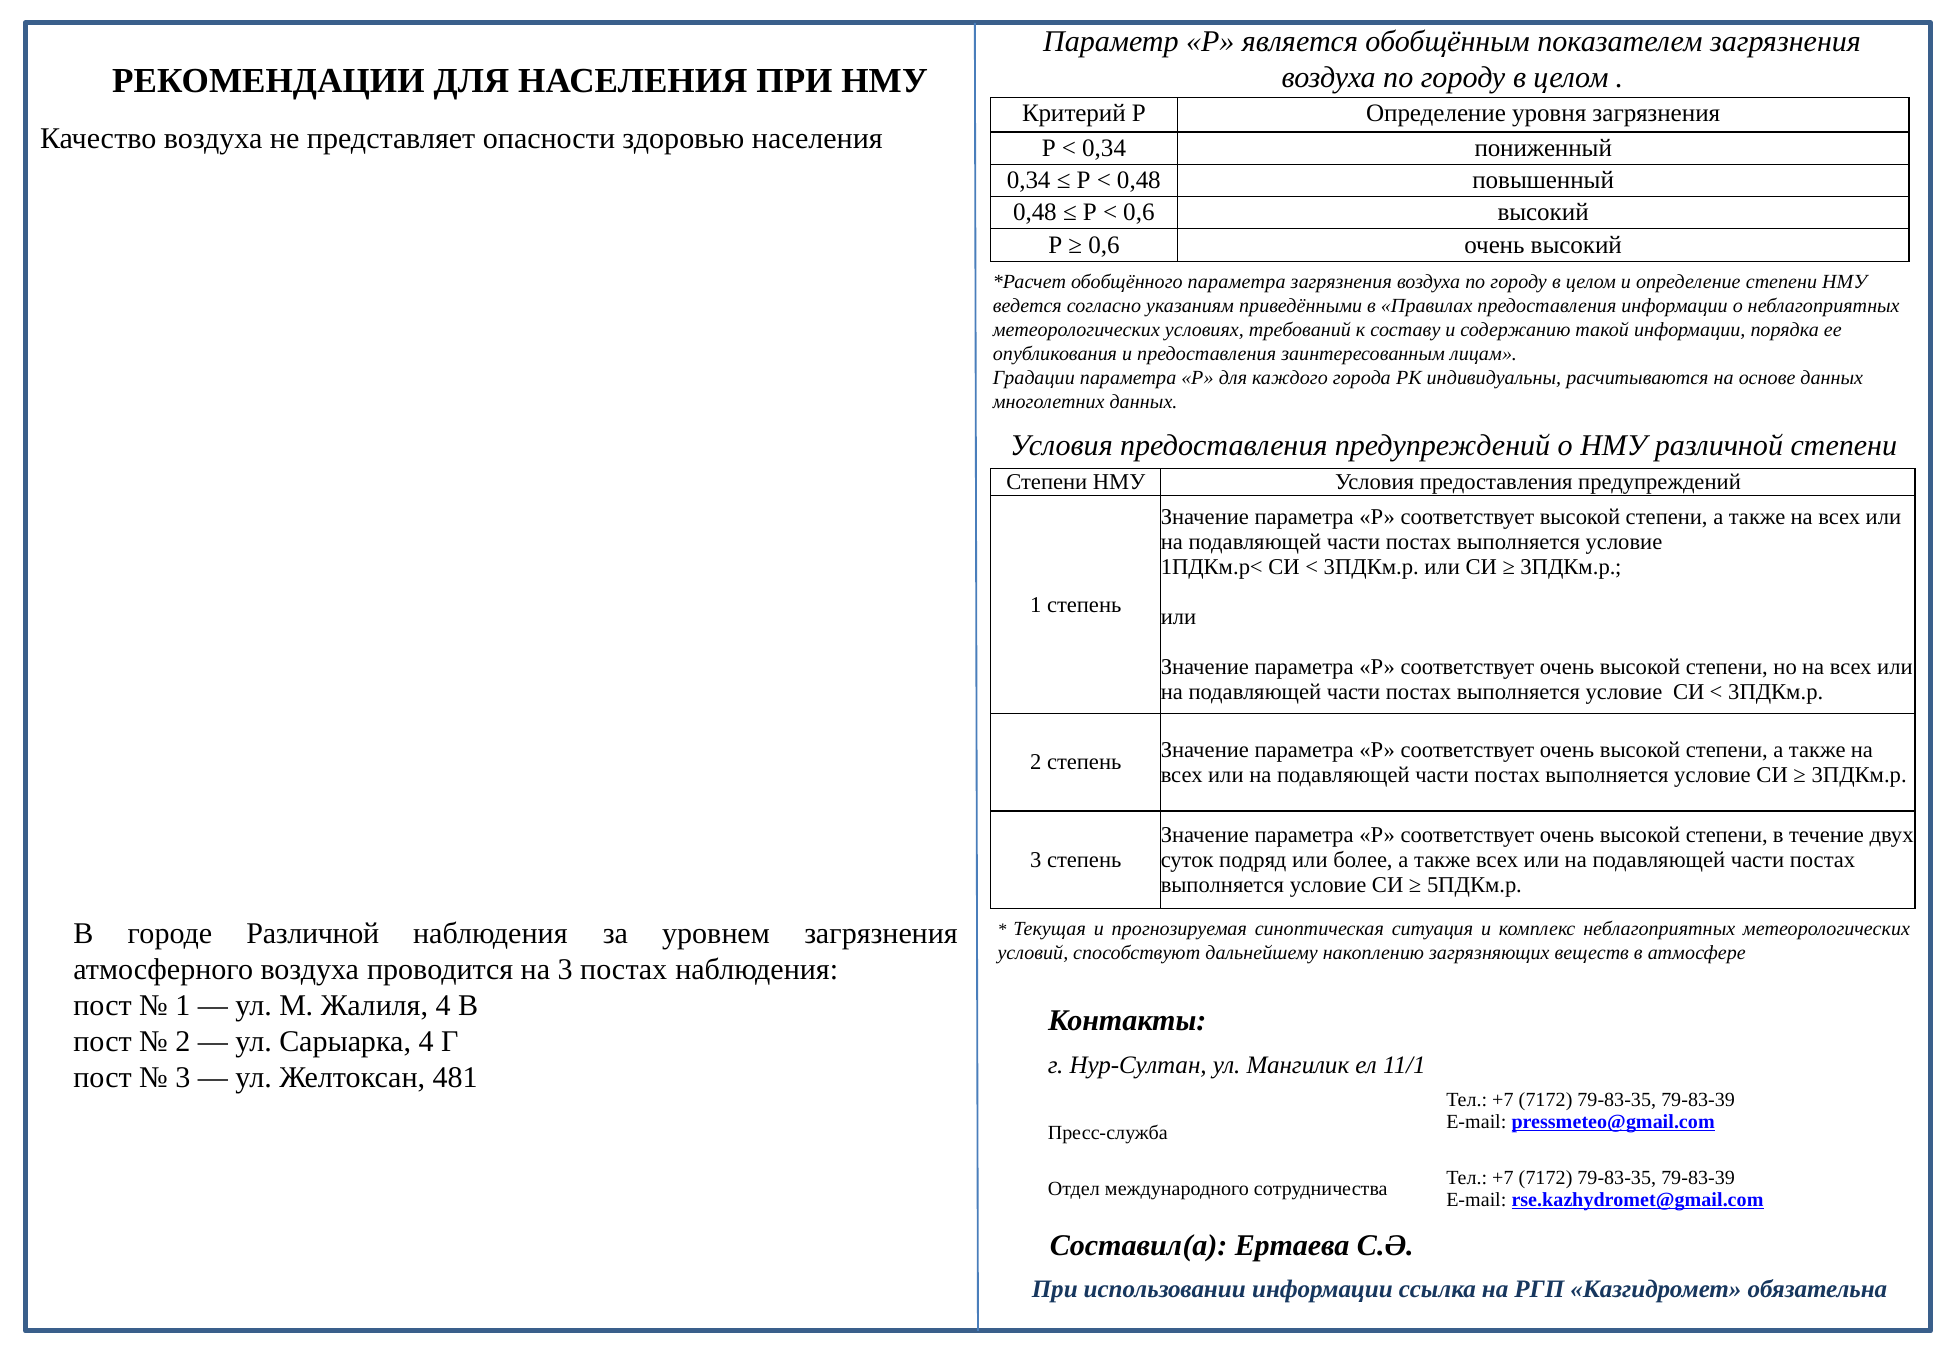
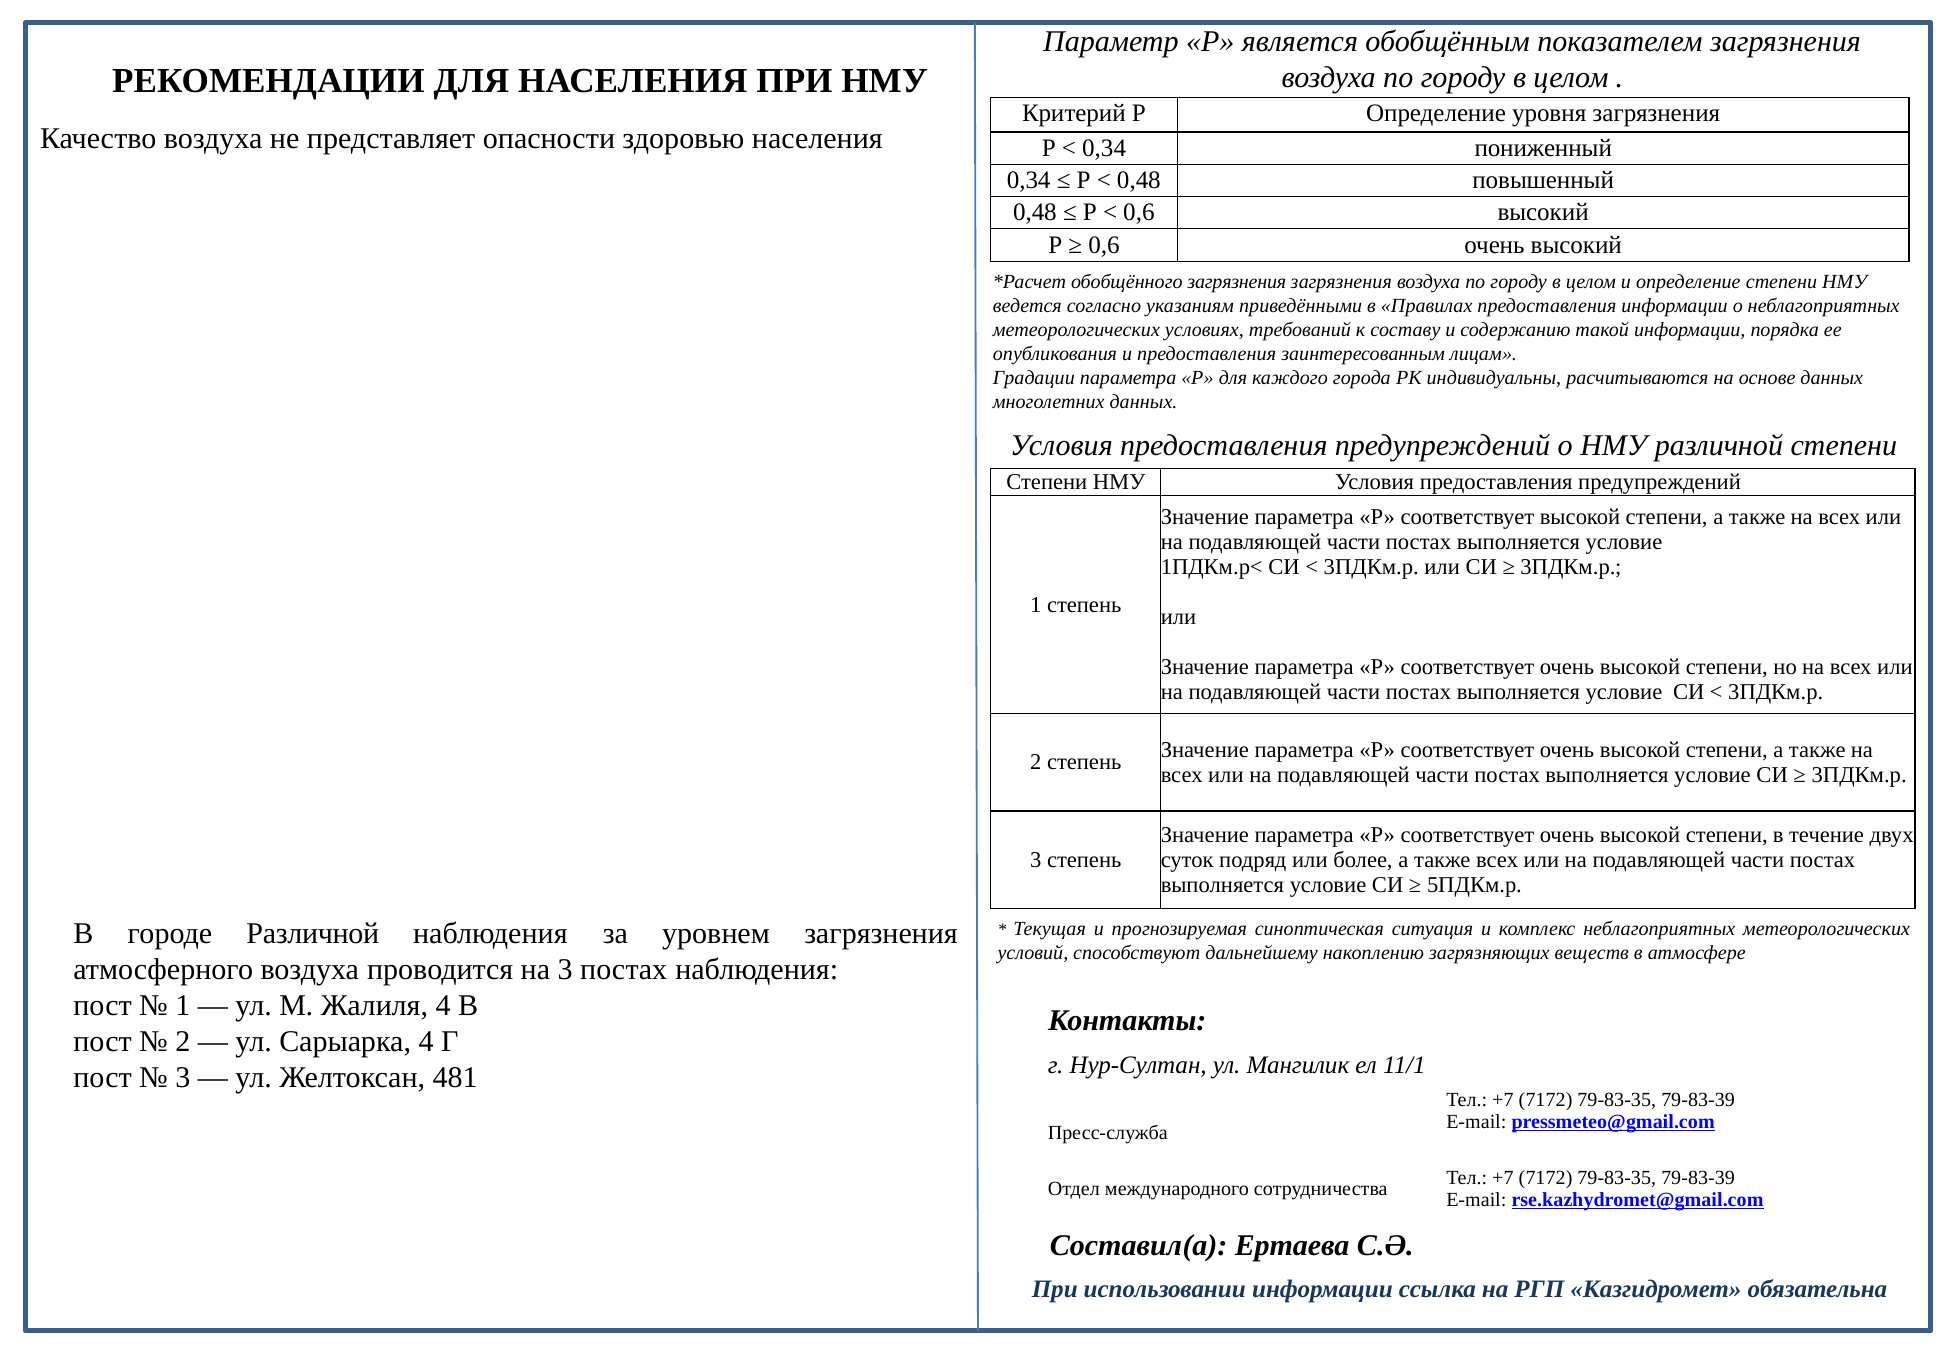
обобщённого параметра: параметра -> загрязнения (1237, 281)
